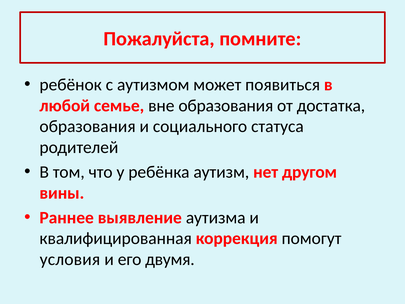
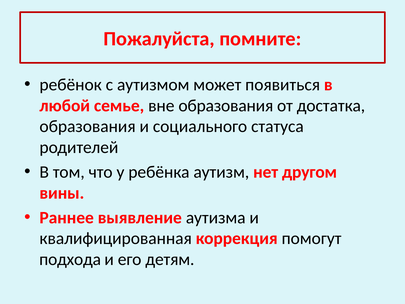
условия: условия -> подхода (70, 259)
двумя: двумя -> детям (170, 259)
